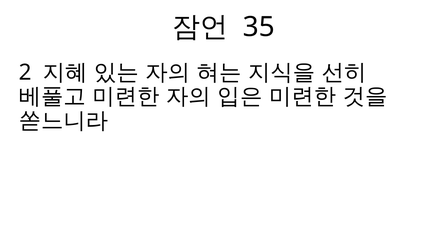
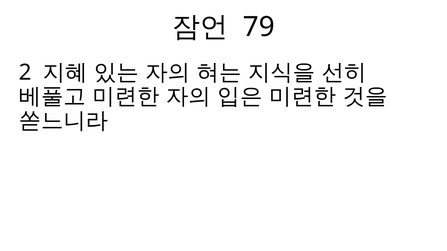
35: 35 -> 79 (259, 27)
